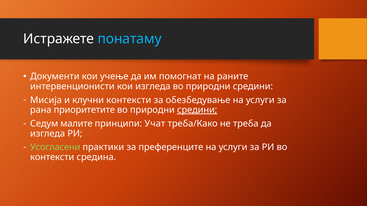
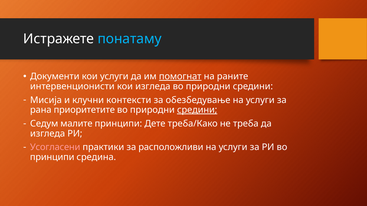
кои учење: учење -> услуги (114, 77)
помогнат underline: none -> present (180, 77)
Учат: Учат -> Дете (155, 124)
Усогласени colour: light green -> pink (55, 148)
преференците: преференците -> расположливи (171, 148)
контексти: контексти -> принципи (52, 157)
